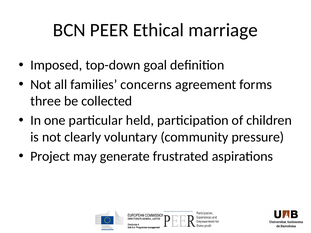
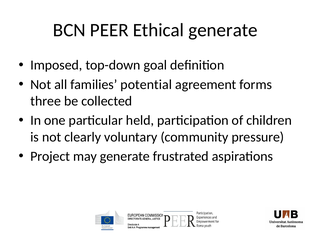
Ethical marriage: marriage -> generate (223, 30)
concerns: concerns -> potential (146, 85)
